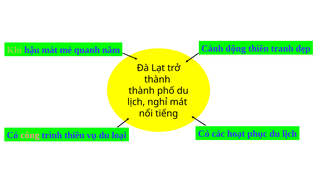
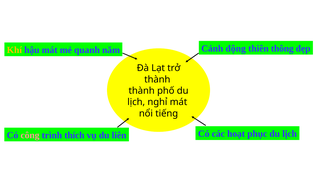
tranh: tranh -> thông (282, 48)
Khí colour: light green -> yellow (14, 50)
trình thiên: thiên -> thích (74, 135)
loại: loại -> liên (119, 135)
